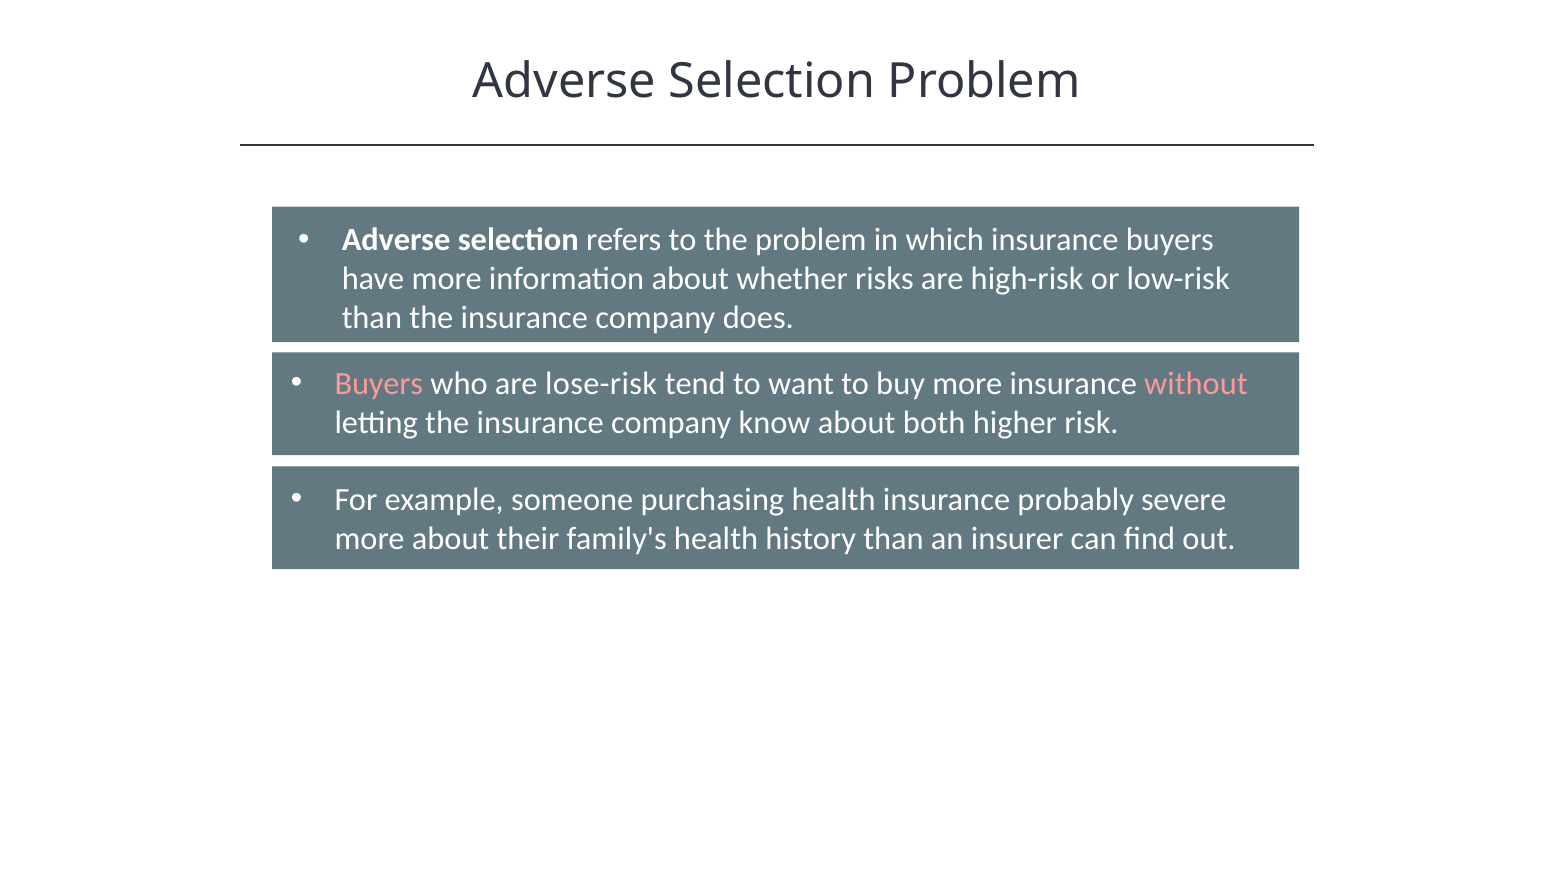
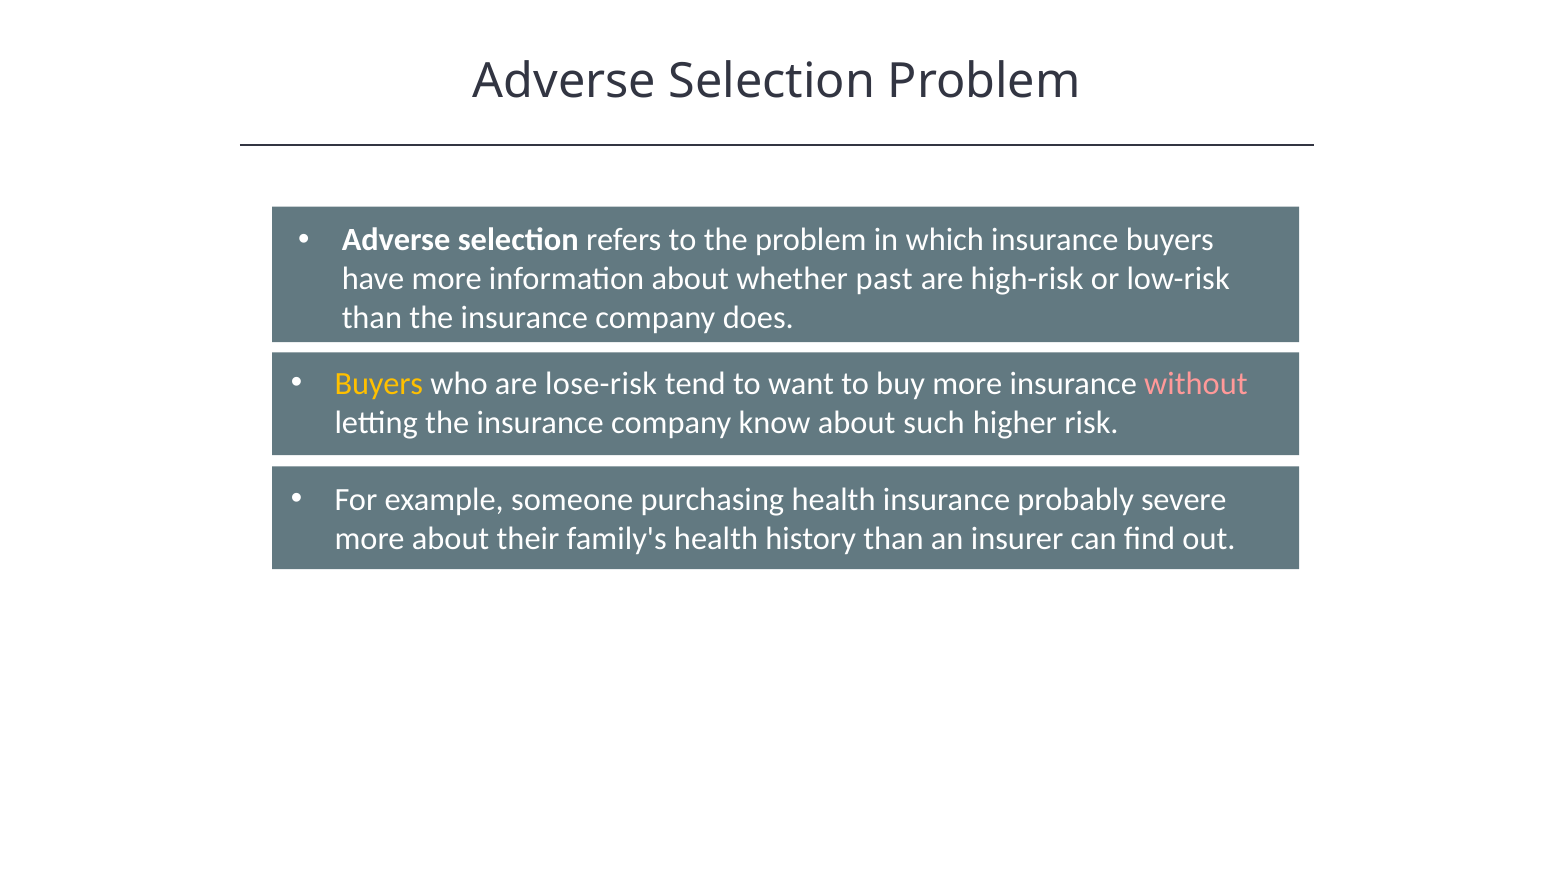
risks: risks -> past (884, 279)
Buyers colour: pink -> yellow (379, 384)
both: both -> such (934, 423)
